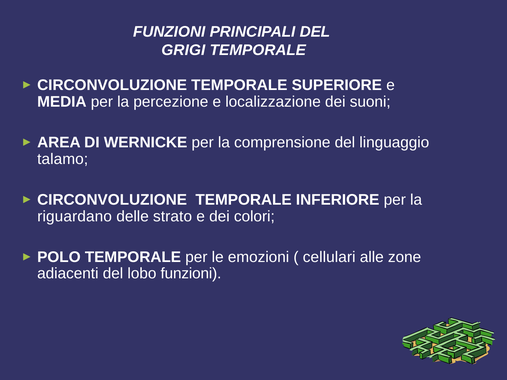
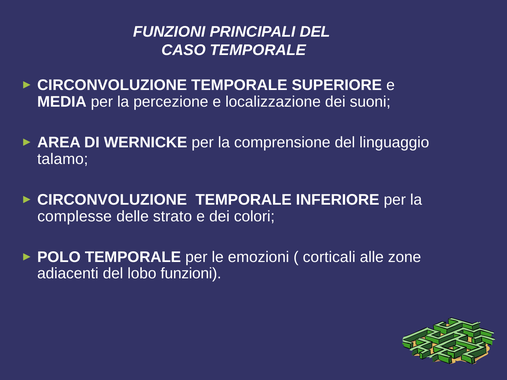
GRIGI: GRIGI -> CASO (184, 50)
riguardano: riguardano -> complesse (75, 216)
cellulari: cellulari -> corticali (329, 257)
